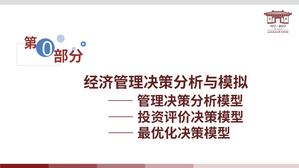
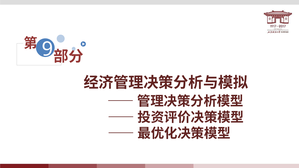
0: 0 -> 9 (47, 49)
